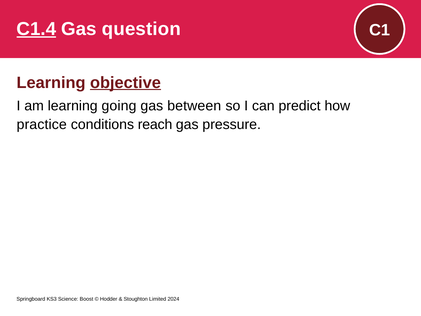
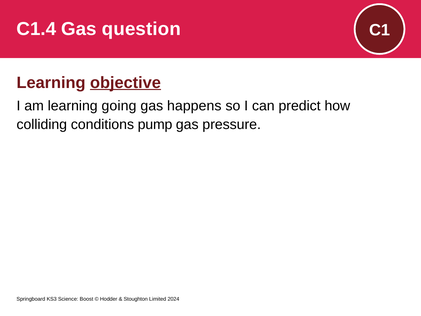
C1.4 underline: present -> none (36, 29)
between: between -> happens (194, 106)
practice: practice -> colliding (42, 124)
reach: reach -> pump (155, 124)
